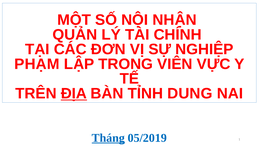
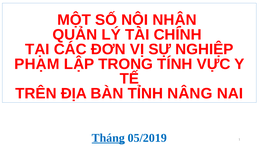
VIÊN: VIÊN -> TÍNH (175, 64)
ĐỊA underline: present -> none (74, 94)
DUNG: DUNG -> NÂNG (190, 94)
